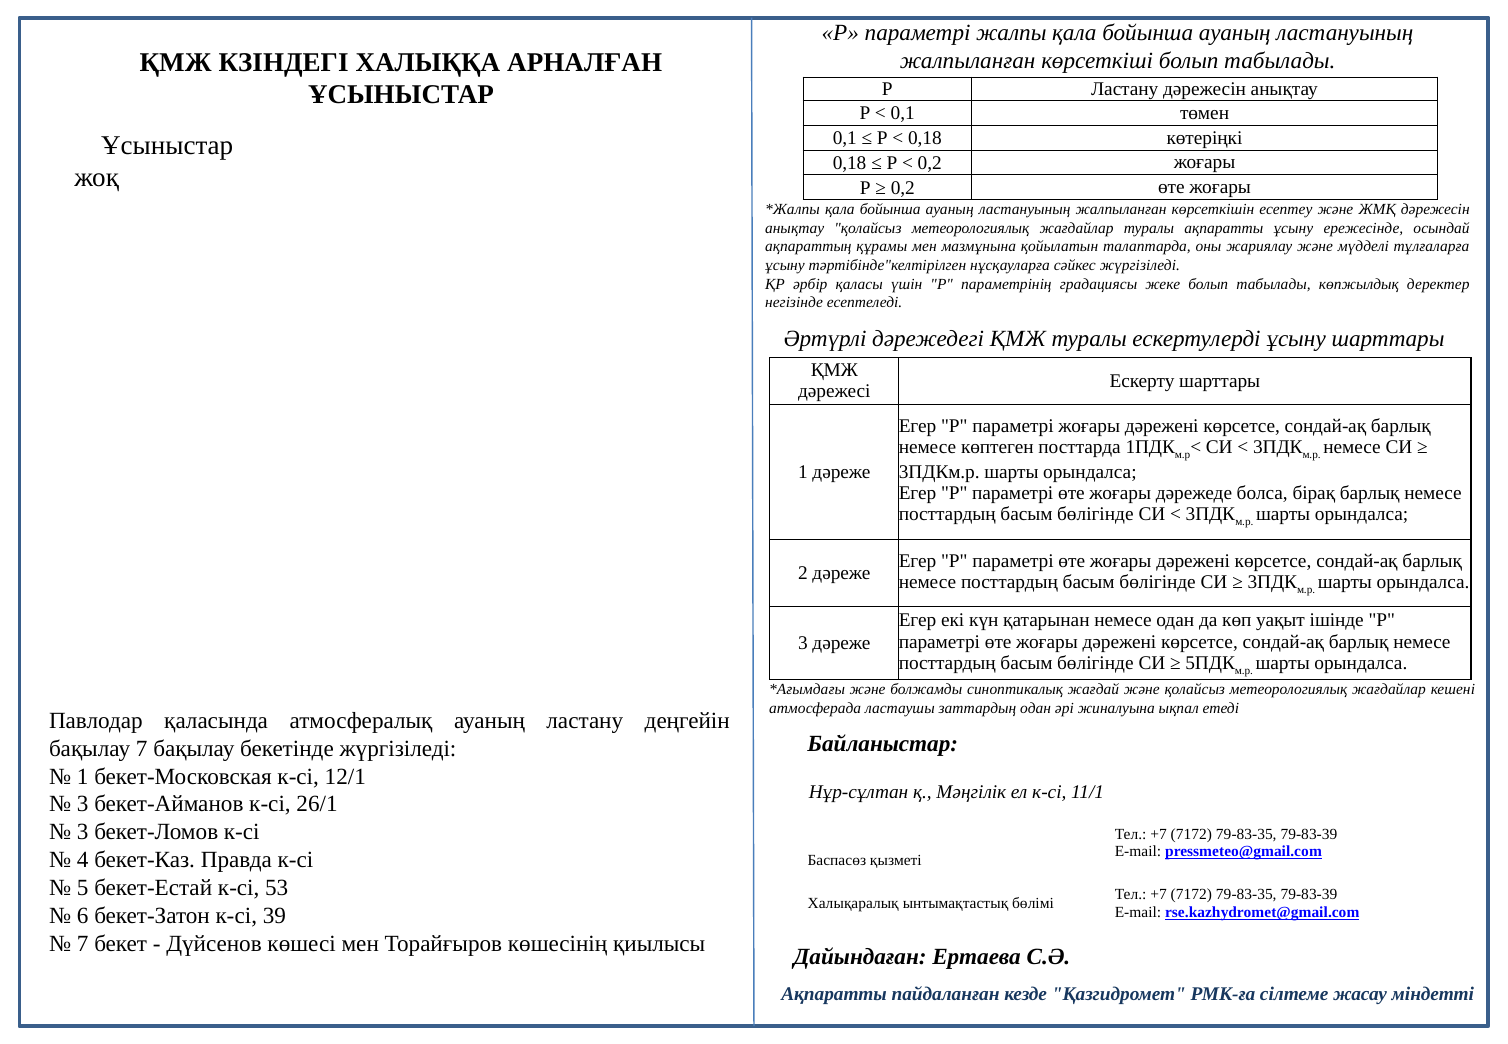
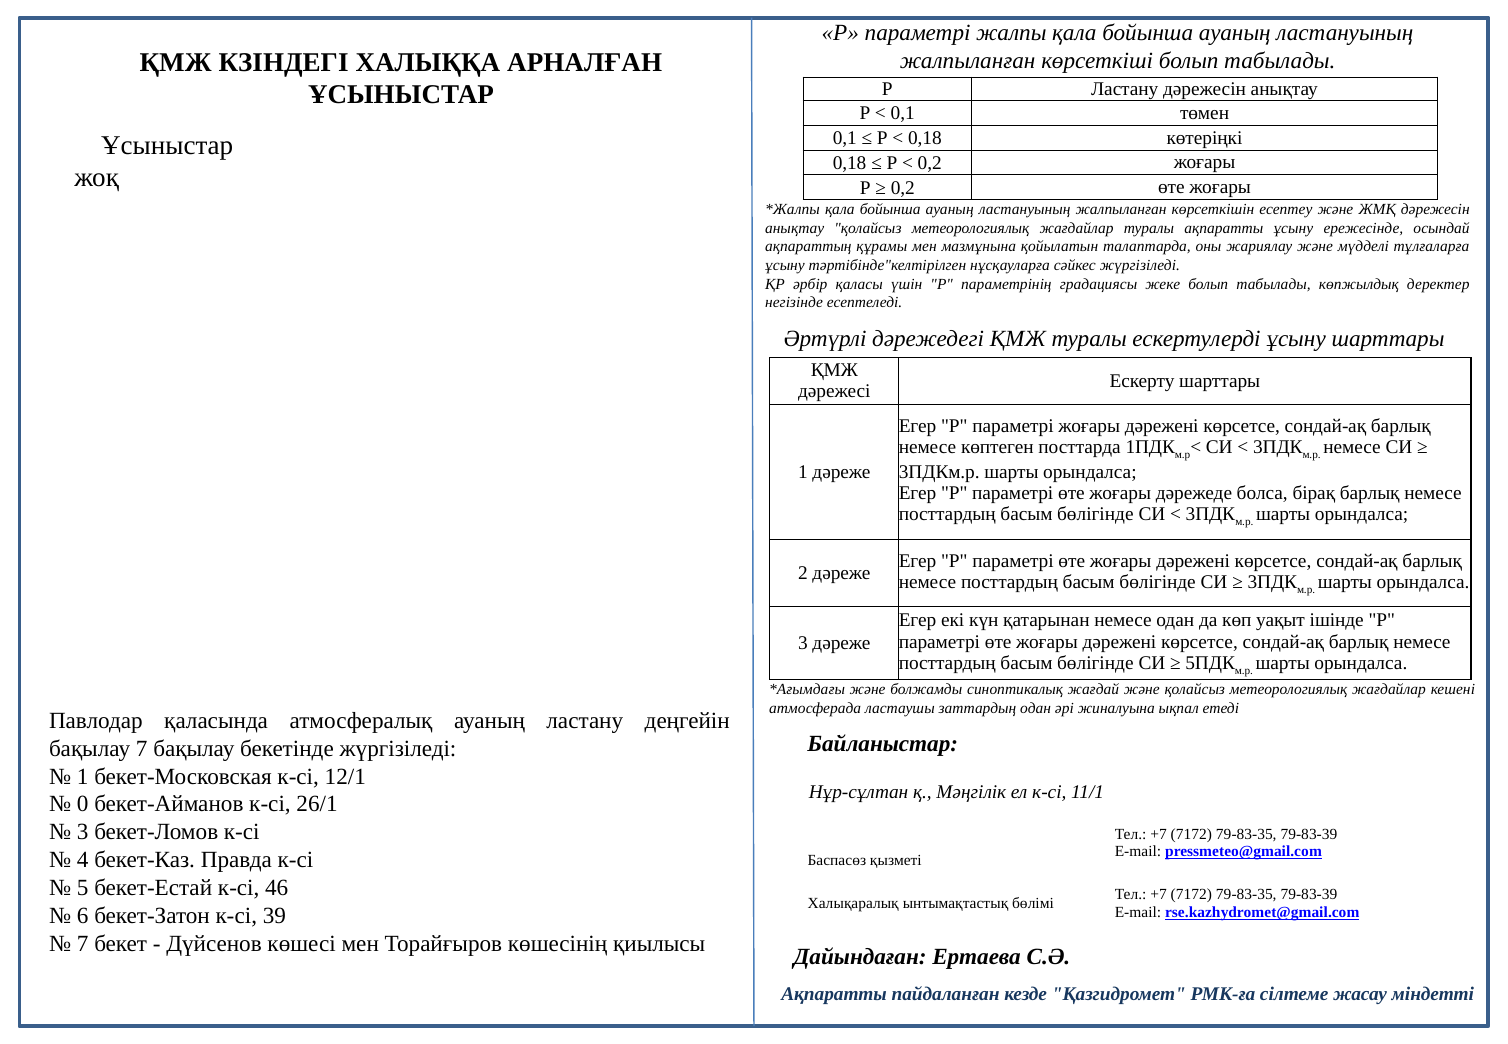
3: 3 -> 0 (83, 804)
53: 53 -> 46 (277, 888)
